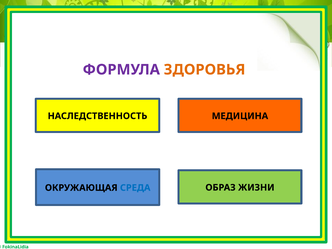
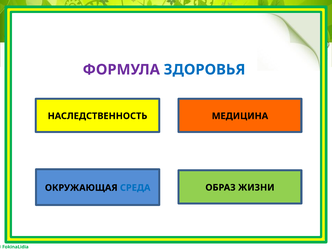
ЗДОРОВЬЯ colour: orange -> blue (205, 70)
